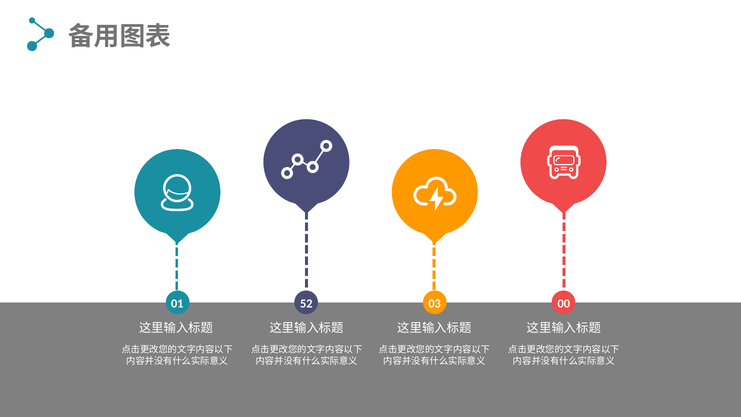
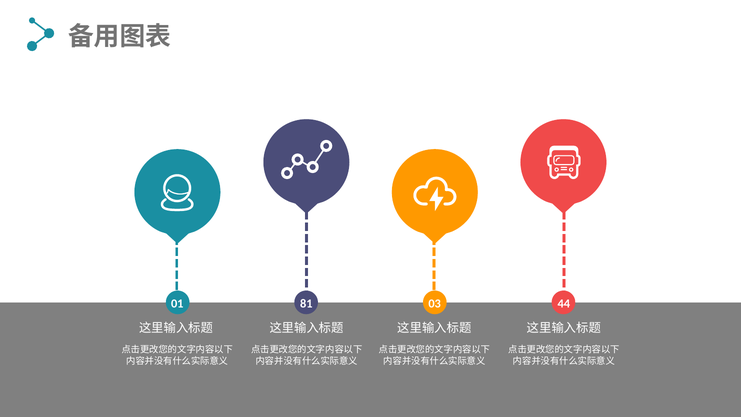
52: 52 -> 81 (306, 304)
00: 00 -> 44 (564, 304)
